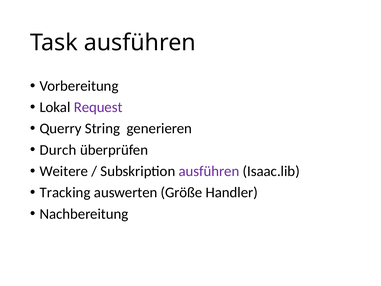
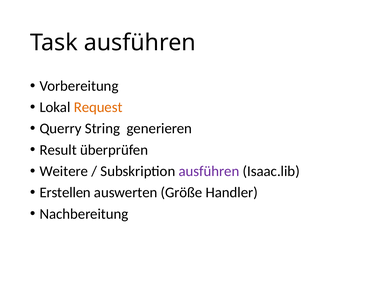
Request colour: purple -> orange (98, 107)
Durch: Durch -> Result (58, 150)
Tracking: Tracking -> Erstellen (65, 192)
